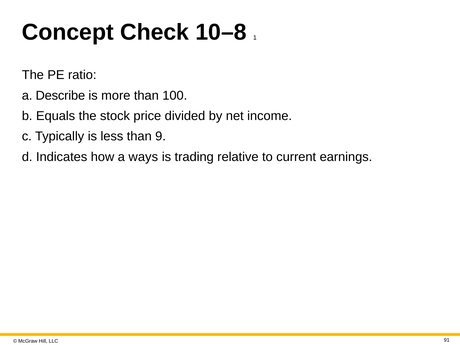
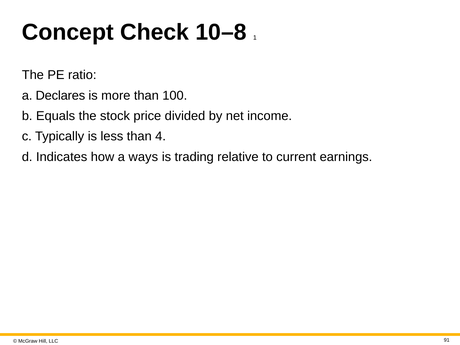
Describe: Describe -> Declares (60, 96)
9: 9 -> 4 (161, 136)
